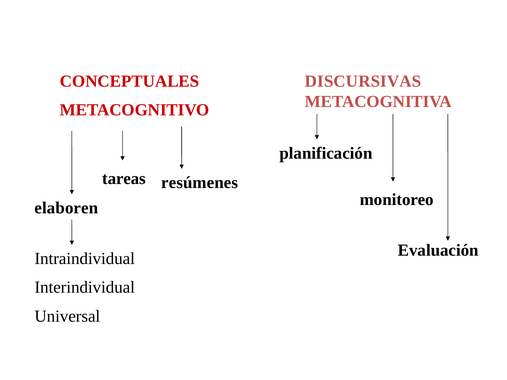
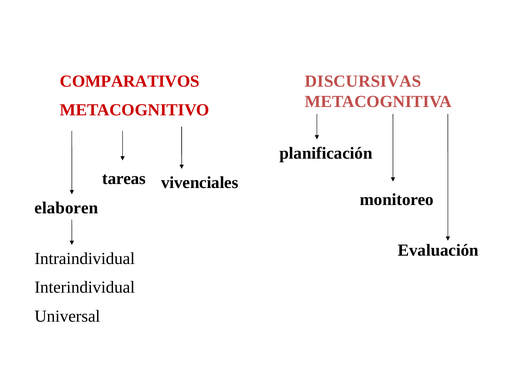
CONCEPTUALES: CONCEPTUALES -> COMPARATIVOS (130, 81)
resúmenes: resúmenes -> vivenciales (200, 183)
